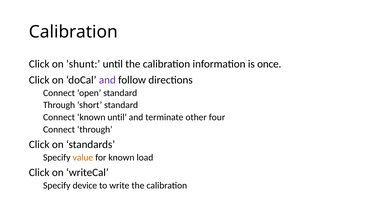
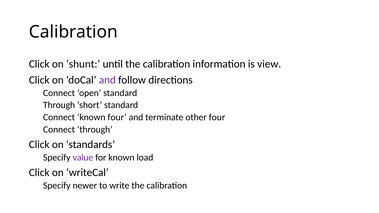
once: once -> view (269, 64)
known until: until -> four (117, 117)
value colour: orange -> purple (83, 158)
device: device -> newer (85, 186)
